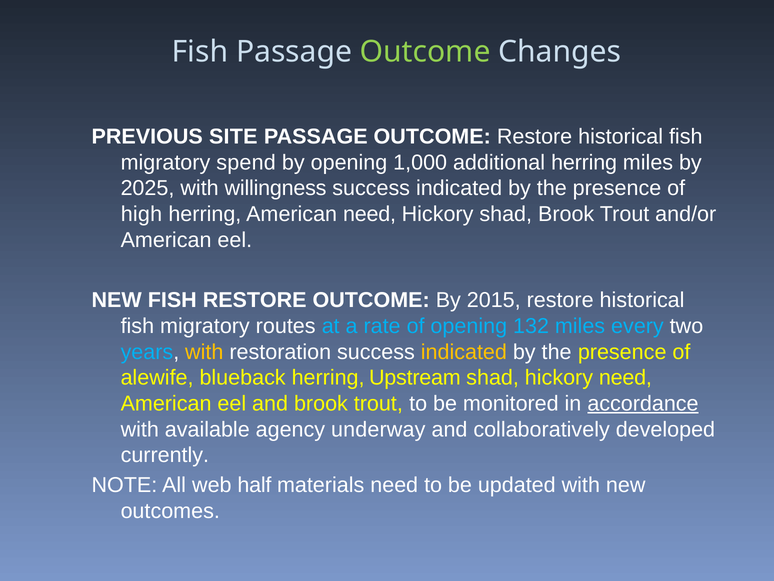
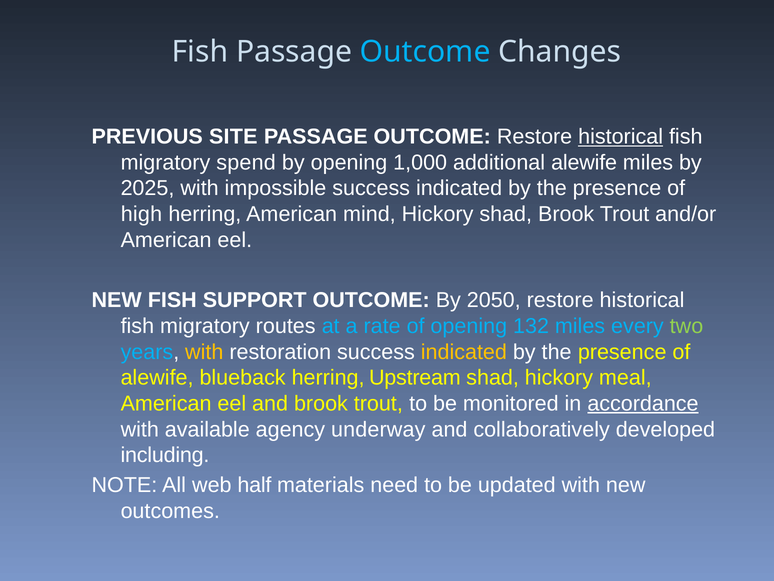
Outcome colour: light green -> light blue (425, 52)
historical underline: none -> present (621, 137)
additional herring: herring -> alewife (584, 162)
willingness: willingness -> impossible (275, 188)
American need: need -> mind (369, 214)
FISH RESTORE: RESTORE -> SUPPORT (255, 300)
2015: 2015 -> 2050 (494, 300)
two colour: white -> light green (686, 326)
hickory need: need -> meal (625, 377)
currently: currently -> including (165, 455)
